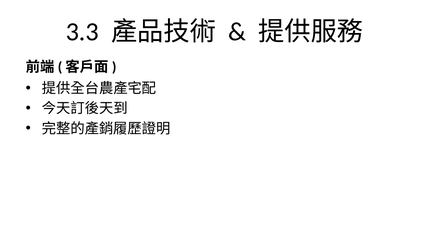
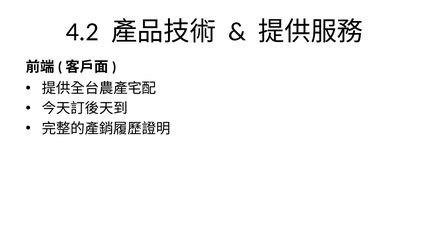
3.3: 3.3 -> 4.2 (82, 32)
